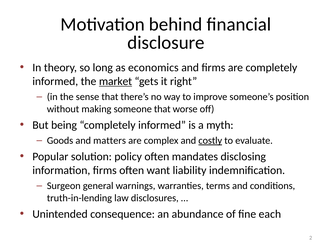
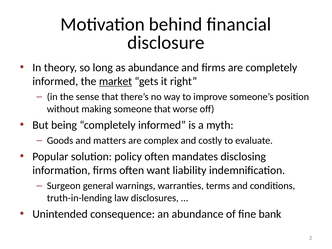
as economics: economics -> abundance (153, 67)
costly underline: present -> none (210, 141)
each: each -> bank (270, 214)
